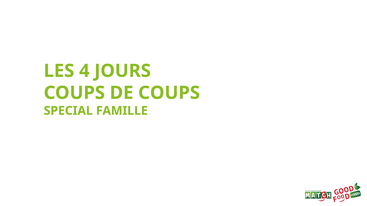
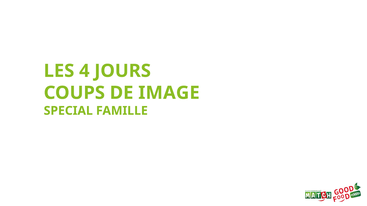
DE COUPS: COUPS -> IMAGE (169, 93)
